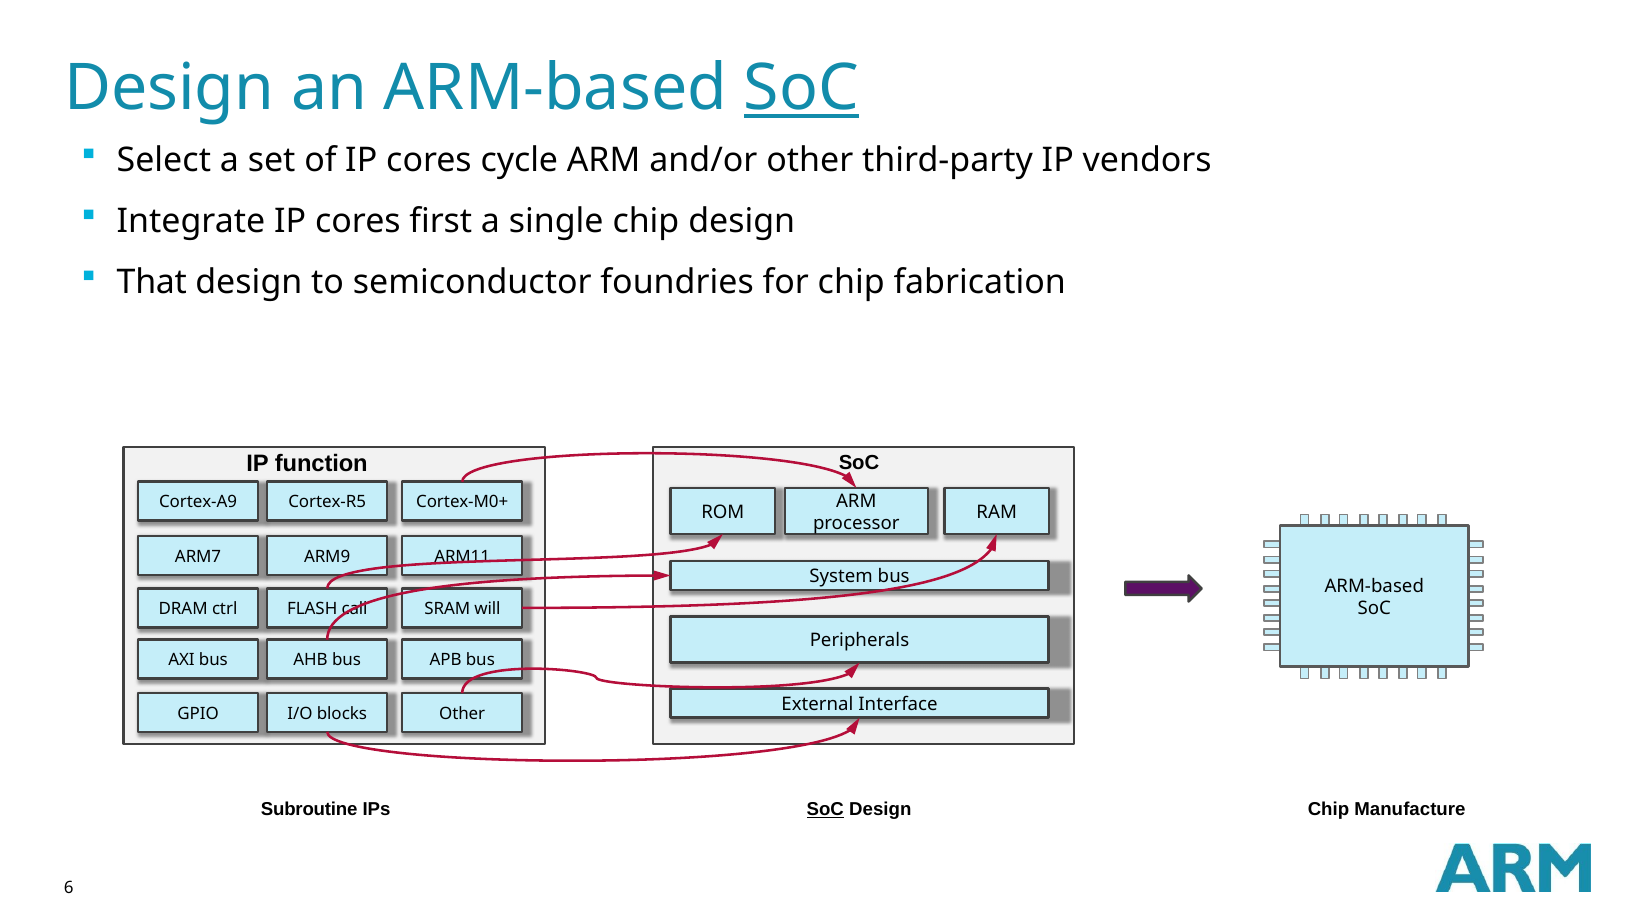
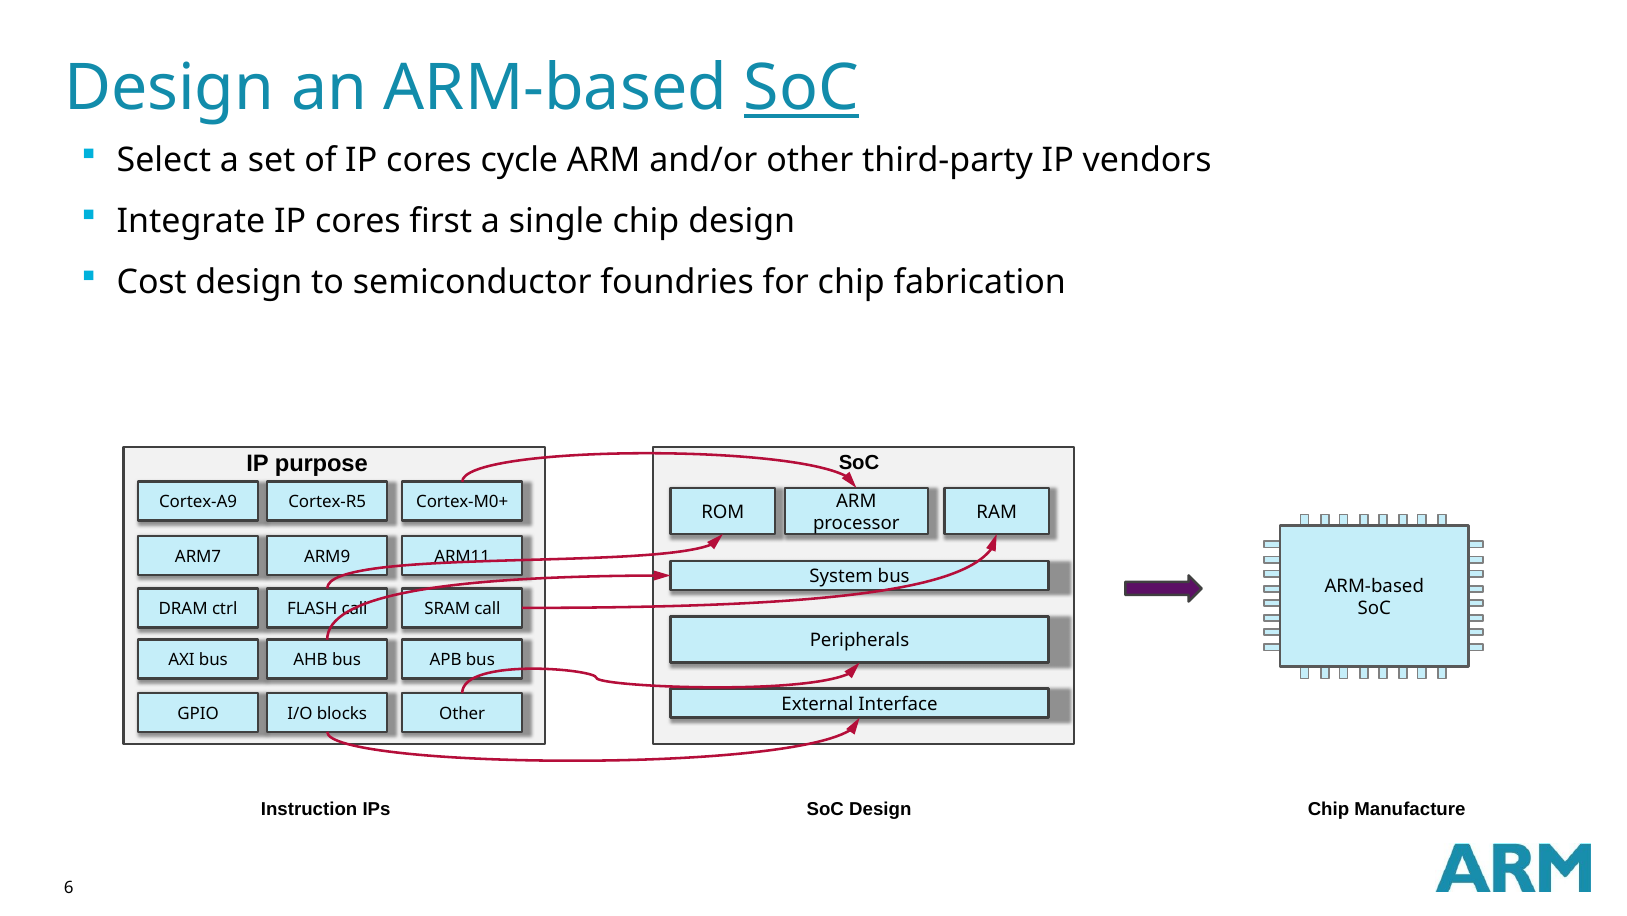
That: That -> Cost (152, 282)
function: function -> purpose (321, 463)
SRAM will: will -> call (487, 609)
Subroutine: Subroutine -> Instruction (309, 809)
SoC underline: present -> none (825, 809)
